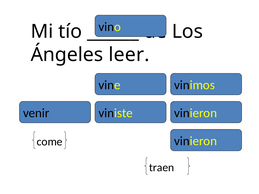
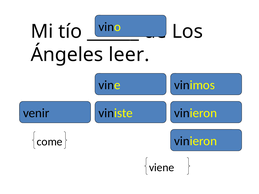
traen: traen -> viene (162, 168)
